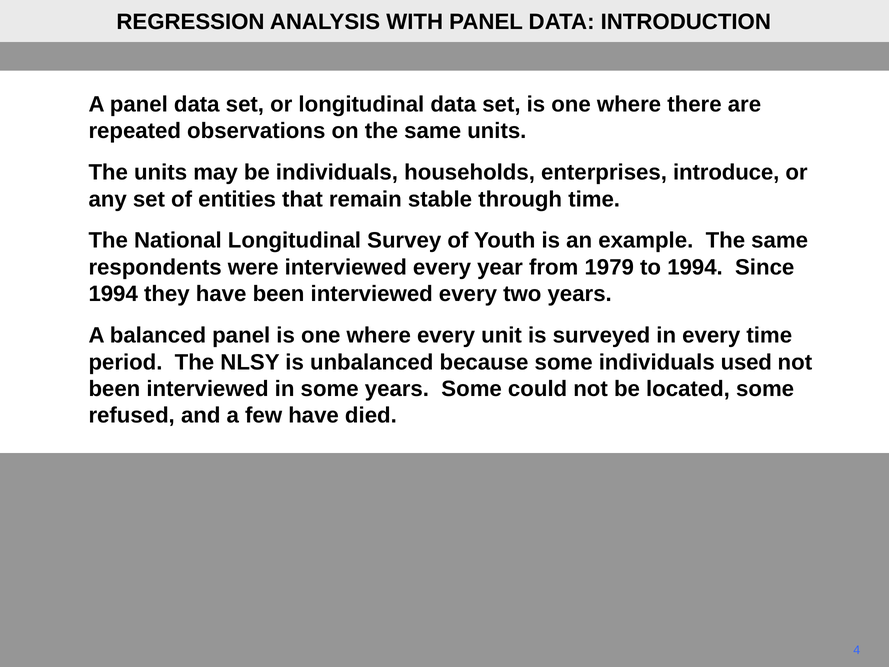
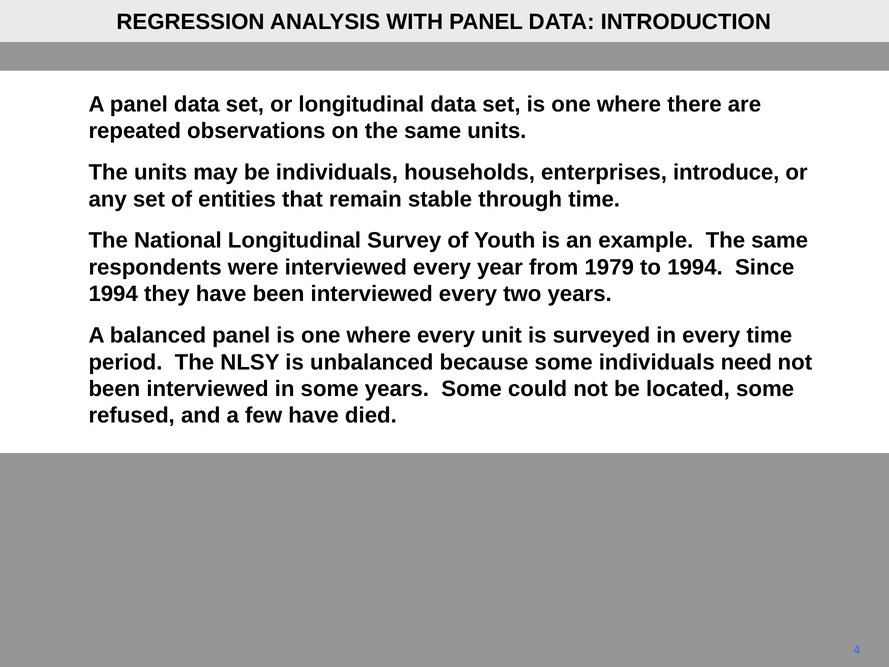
used: used -> need (746, 362)
